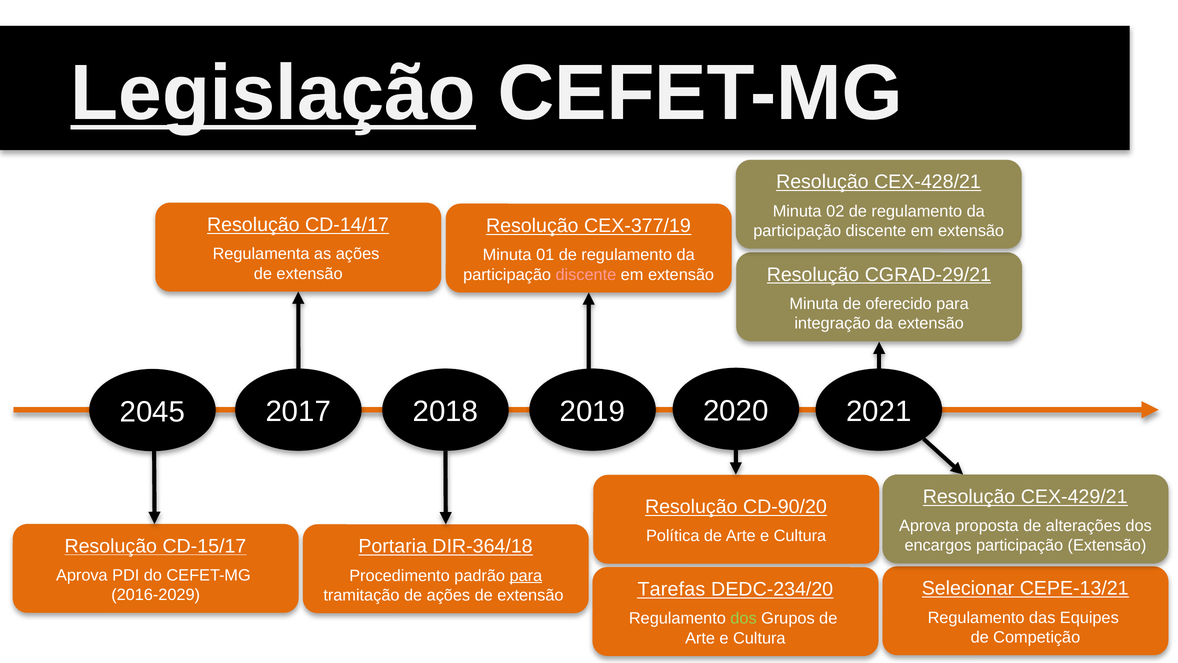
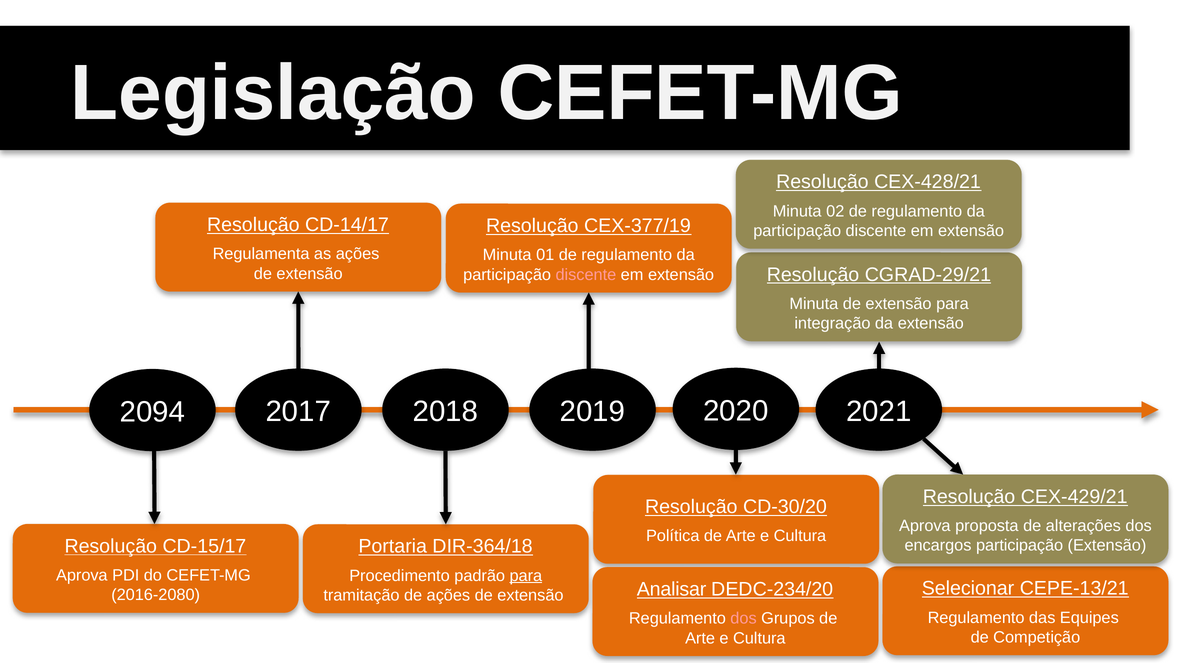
Legislação underline: present -> none (273, 93)
Minuta de oferecido: oferecido -> extensão (899, 304)
2045: 2045 -> 2094 (152, 412)
CD-90/20: CD-90/20 -> CD-30/20 (785, 507)
Tarefas: Tarefas -> Analisar (672, 590)
2016-2029: 2016-2029 -> 2016-2080 (156, 595)
dos colour: light green -> pink (744, 619)
